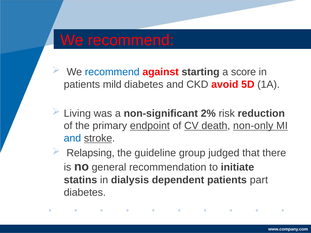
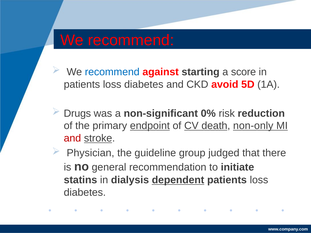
mild: mild -> loss (112, 84)
Living: Living -> Drugs (77, 113)
2%: 2% -> 0% (208, 113)
and colour: blue -> red (72, 138)
Relapsing: Relapsing -> Physician (90, 153)
dependent underline: none -> present (178, 180)
part: part -> loss (259, 180)
